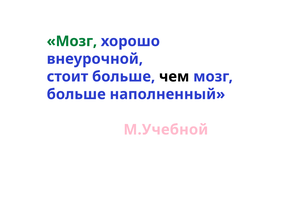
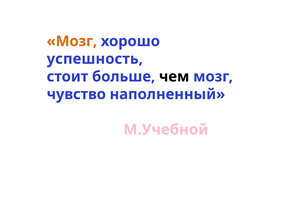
Мозг colour: green -> orange (72, 41)
внеурочной: внеурочной -> успешность (95, 59)
больше: больше -> чувство (76, 94)
